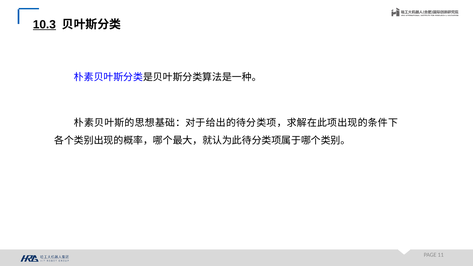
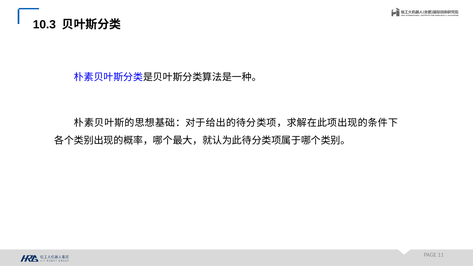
10.3 underline: present -> none (44, 24)
